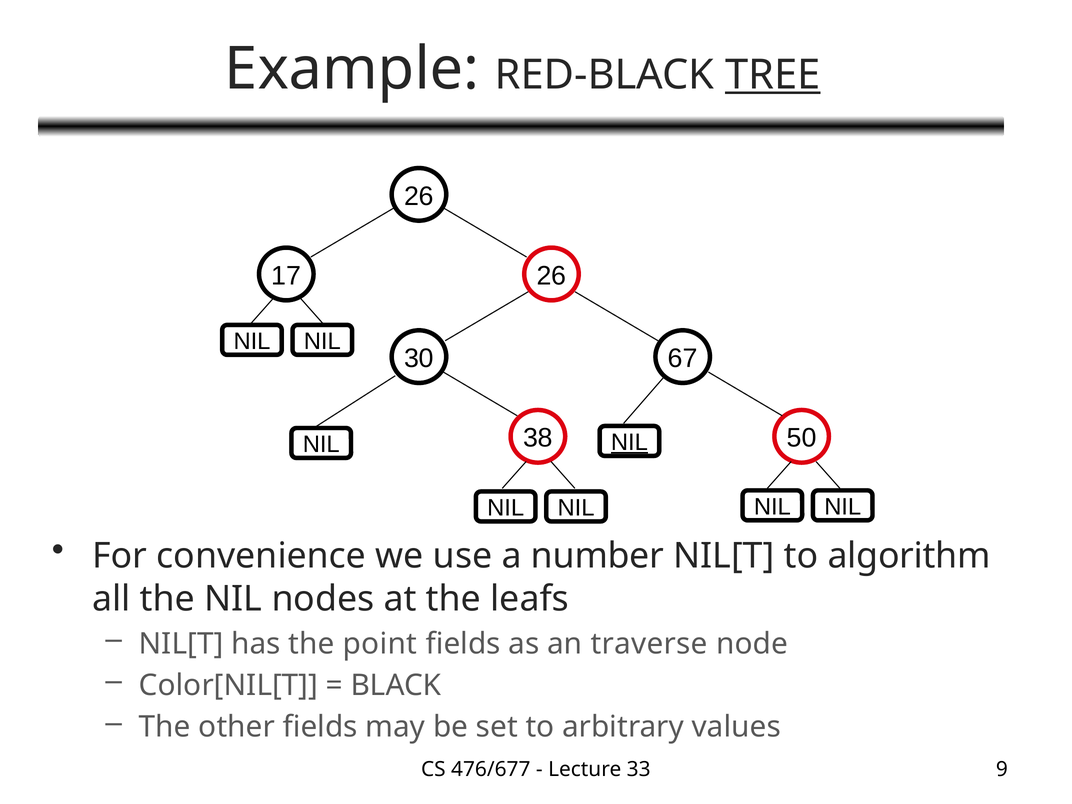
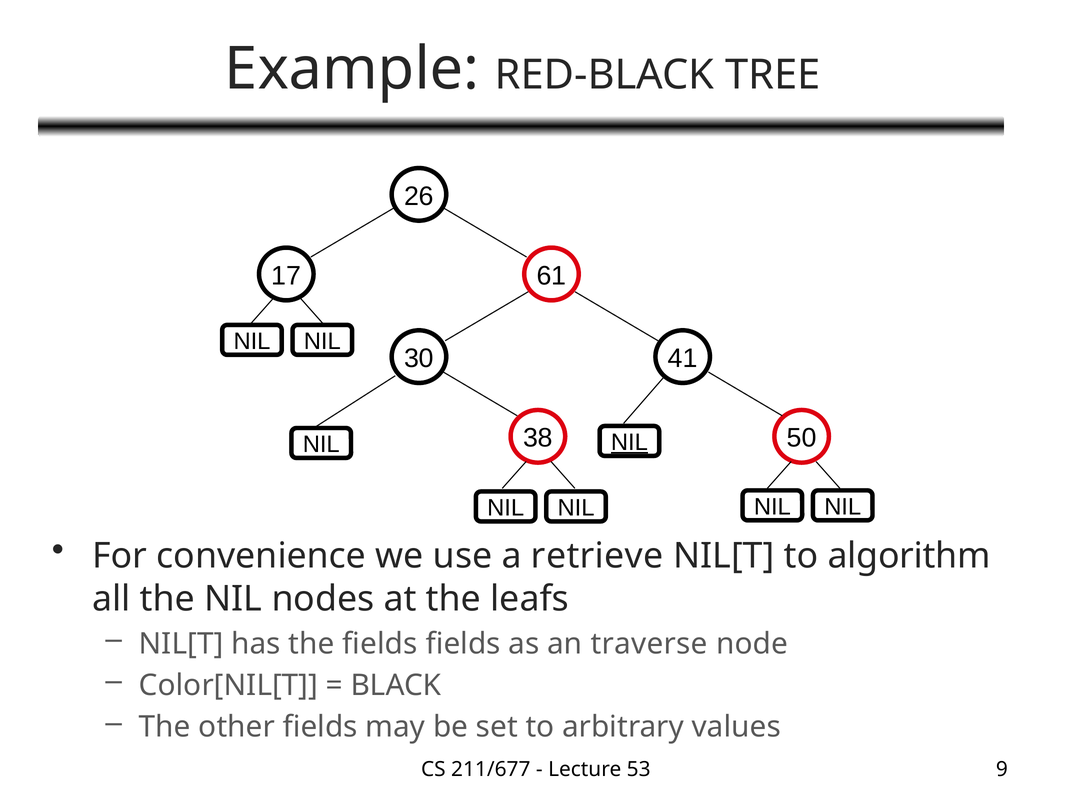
TREE underline: present -> none (773, 75)
17 26: 26 -> 61 (551, 276)
67: 67 -> 41 (683, 358)
number: number -> retrieve (597, 556)
the point: point -> fields (380, 644)
476/677: 476/677 -> 211/677 (491, 769)
33: 33 -> 53 (639, 769)
